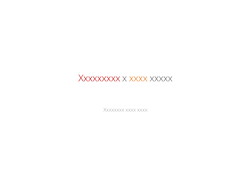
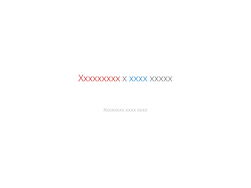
xxxx colour: orange -> blue (138, 78)
